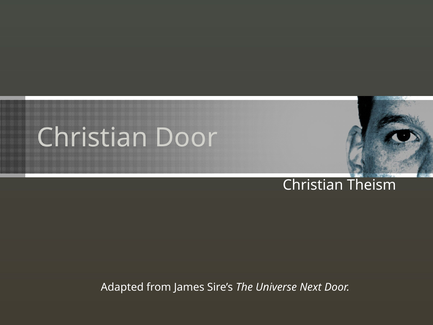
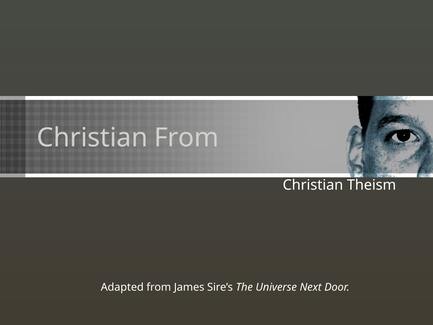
Christian Door: Door -> From (187, 138)
